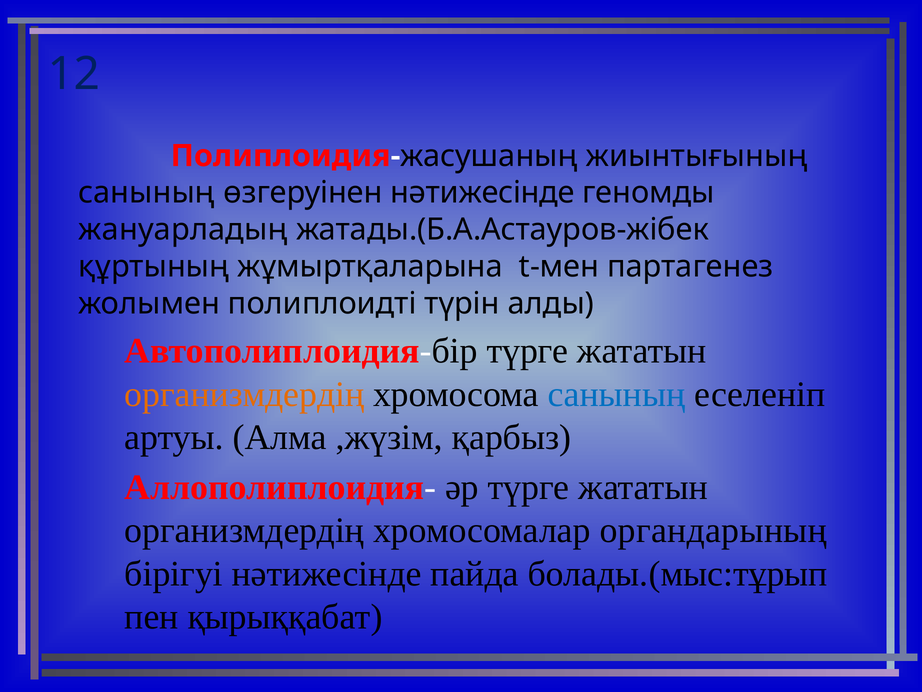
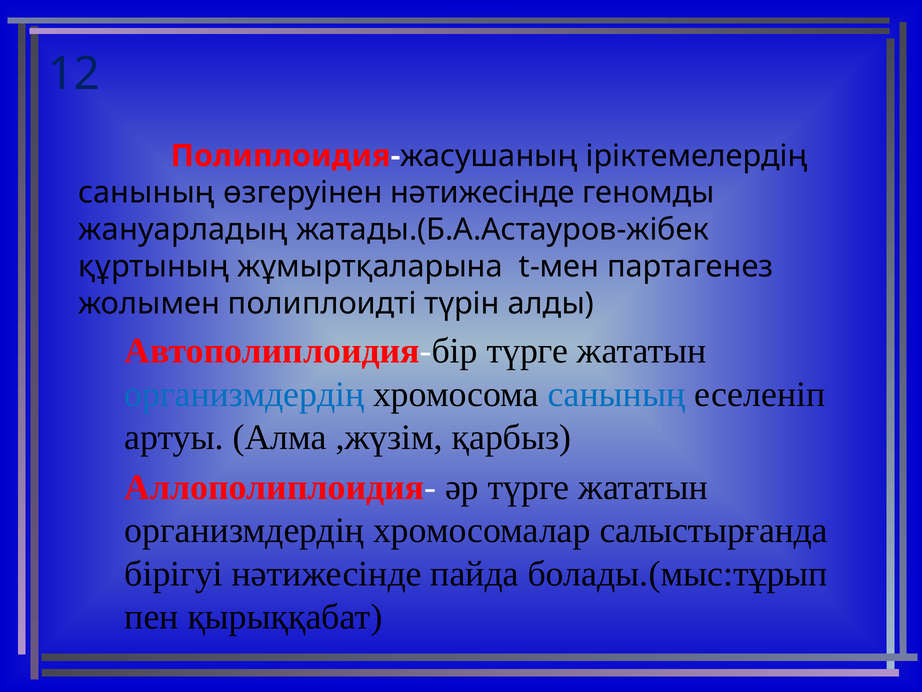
жиынтығының: жиынтығының -> іріктемелердің (697, 156)
организмдердің colour: orange -> blue (244, 394)
органдарының: органдарының -> салыстырғанда (714, 530)
